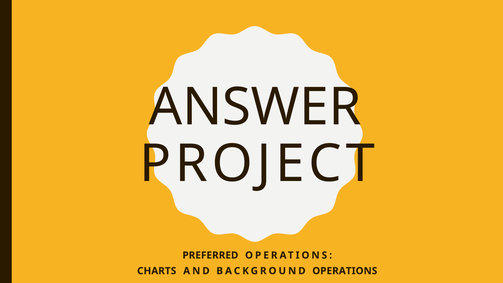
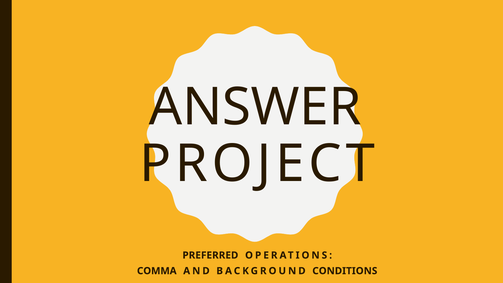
CHARTS: CHARTS -> COMMA (157, 271)
BACKGROUND OPERATIONS: OPERATIONS -> CONDITIONS (345, 271)
